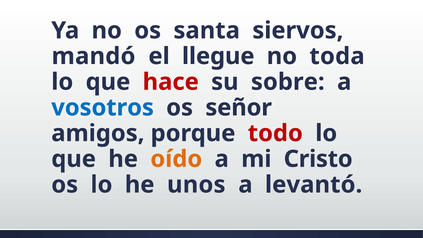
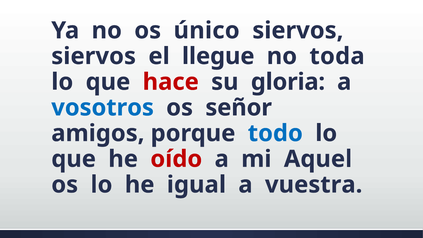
santa: santa -> único (207, 31)
mandó: mandó -> siervos (94, 56)
sobre: sobre -> gloria (288, 82)
todo colour: red -> blue (275, 133)
oído colour: orange -> red (176, 159)
Cristo: Cristo -> Aquel (318, 159)
unos: unos -> igual (196, 185)
levantó: levantó -> vuestra (314, 185)
